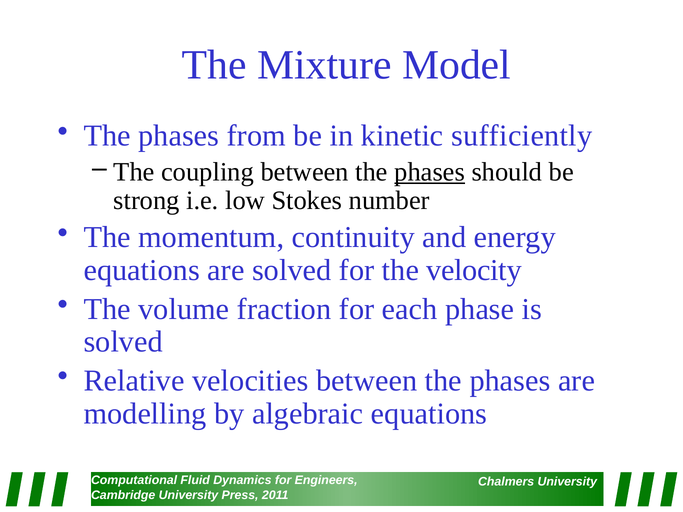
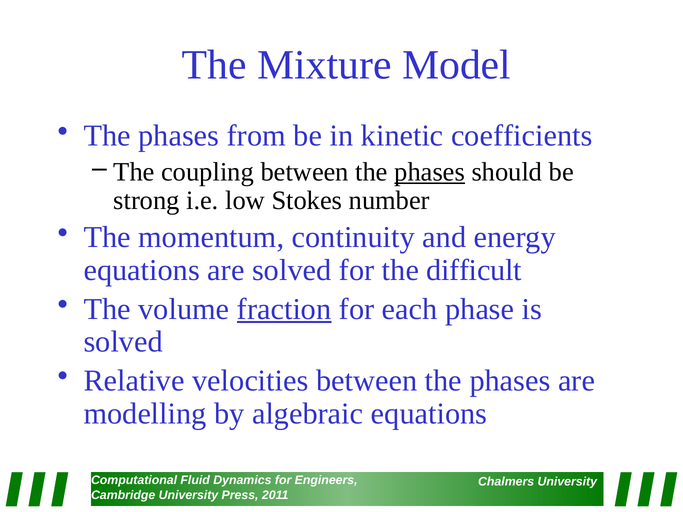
sufficiently: sufficiently -> coefficients (522, 136)
velocity: velocity -> difficult (474, 270)
fraction underline: none -> present (284, 309)
